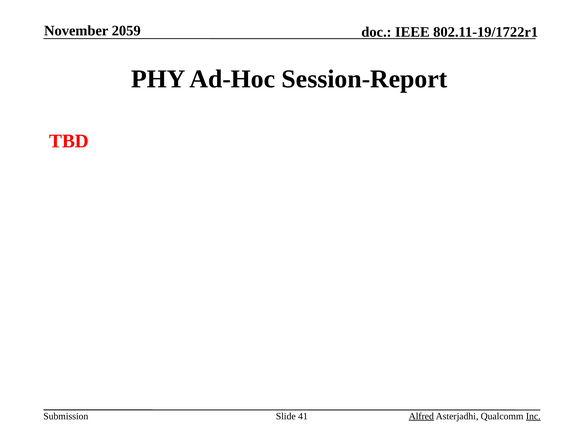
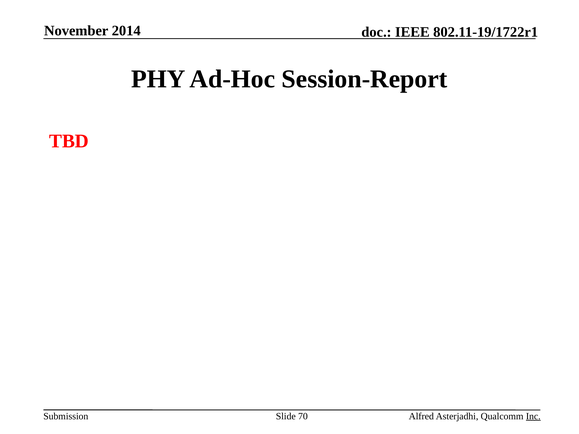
2059: 2059 -> 2014 (126, 31)
41: 41 -> 70 (303, 416)
Alfred underline: present -> none (421, 416)
